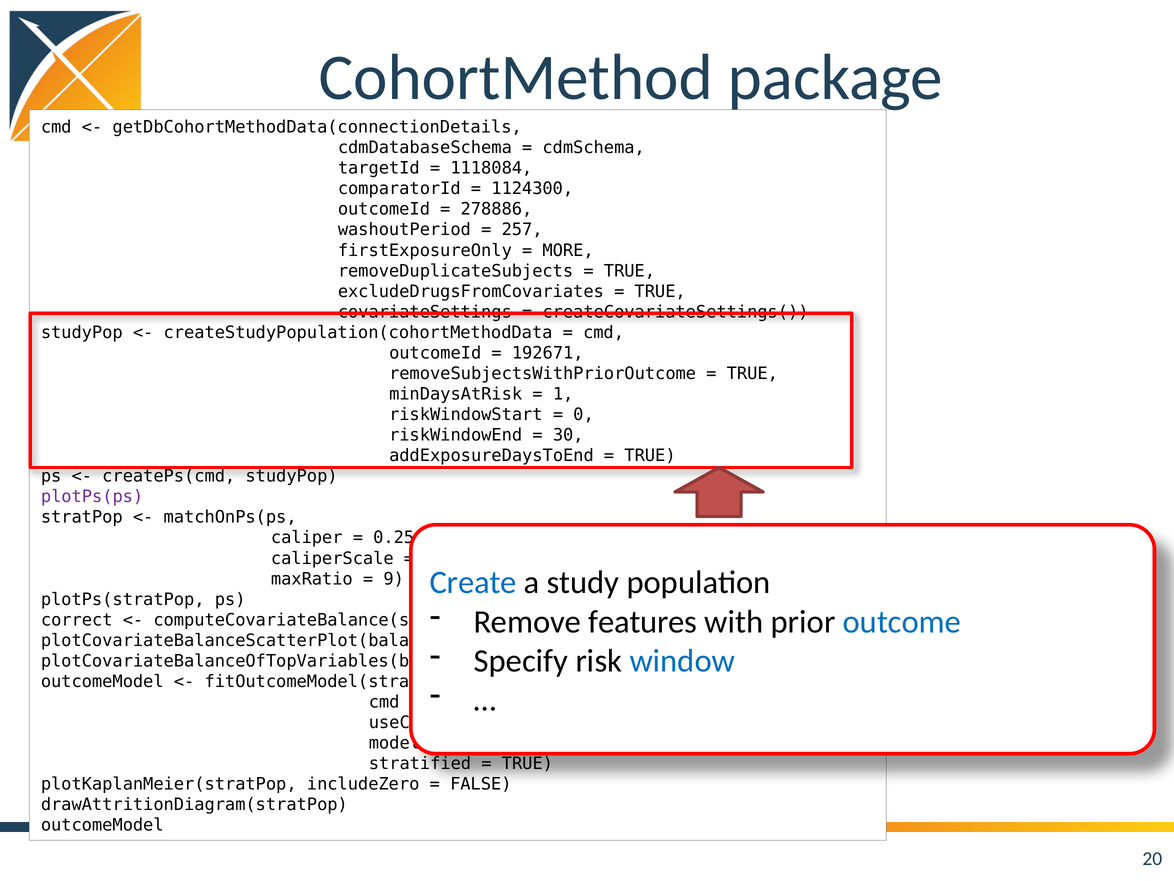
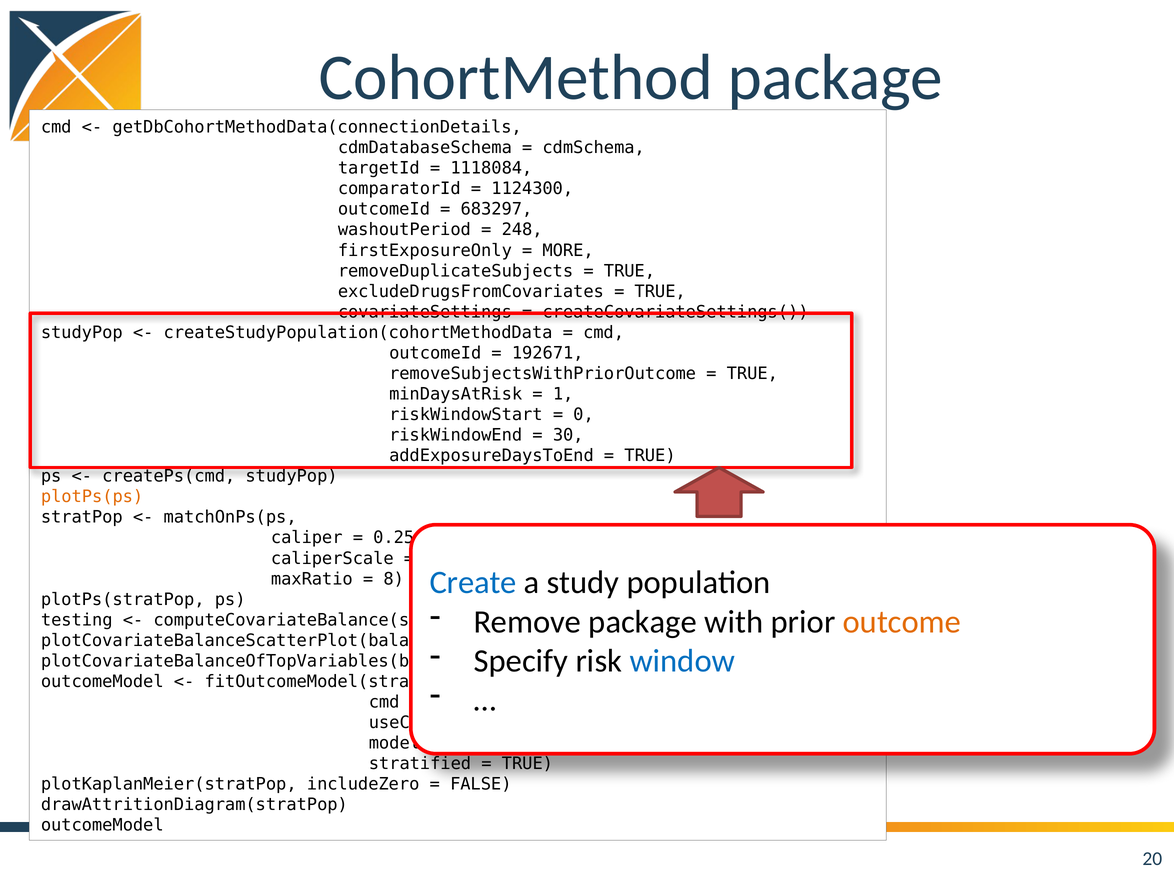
278886: 278886 -> 683297 (496, 209)
257: 257 -> 248 (522, 230)
plotPs(ps colour: purple -> orange (92, 496)
9: 9 -> 8 (394, 579)
features: features -> package (643, 622)
outcome colour: blue -> orange (902, 622)
correct: correct -> testing (77, 620)
